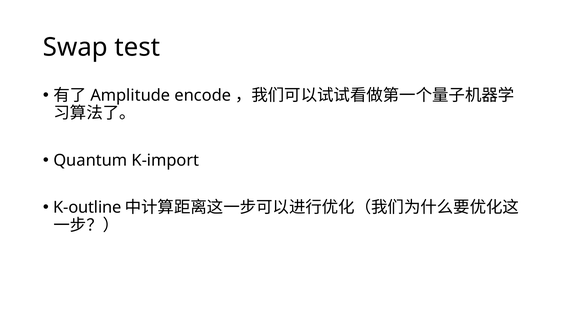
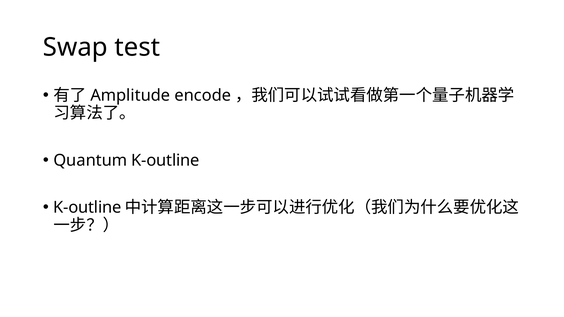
Quantum K-import: K-import -> K-outline (165, 160)
